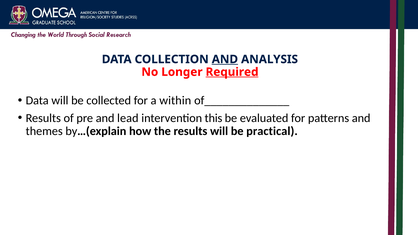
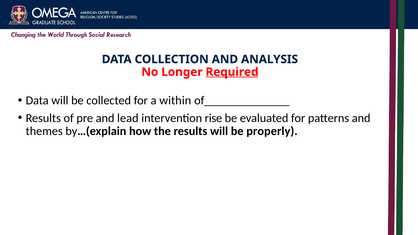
AND underline: present -> none (225, 59)
this: this -> rise (213, 118)
practical: practical -> properly (272, 131)
